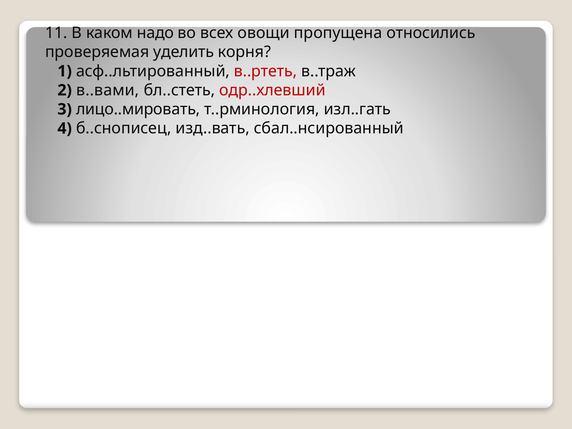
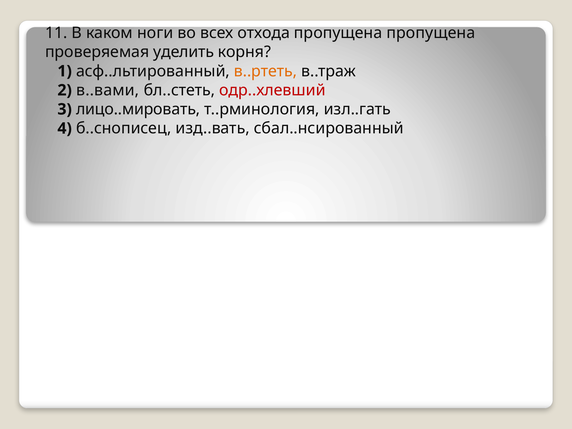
надо: надо -> ноги (155, 33)
овощи: овощи -> отхода (264, 33)
пропущена относились: относились -> пропущена (431, 33)
в..ртеть colour: red -> orange (266, 71)
